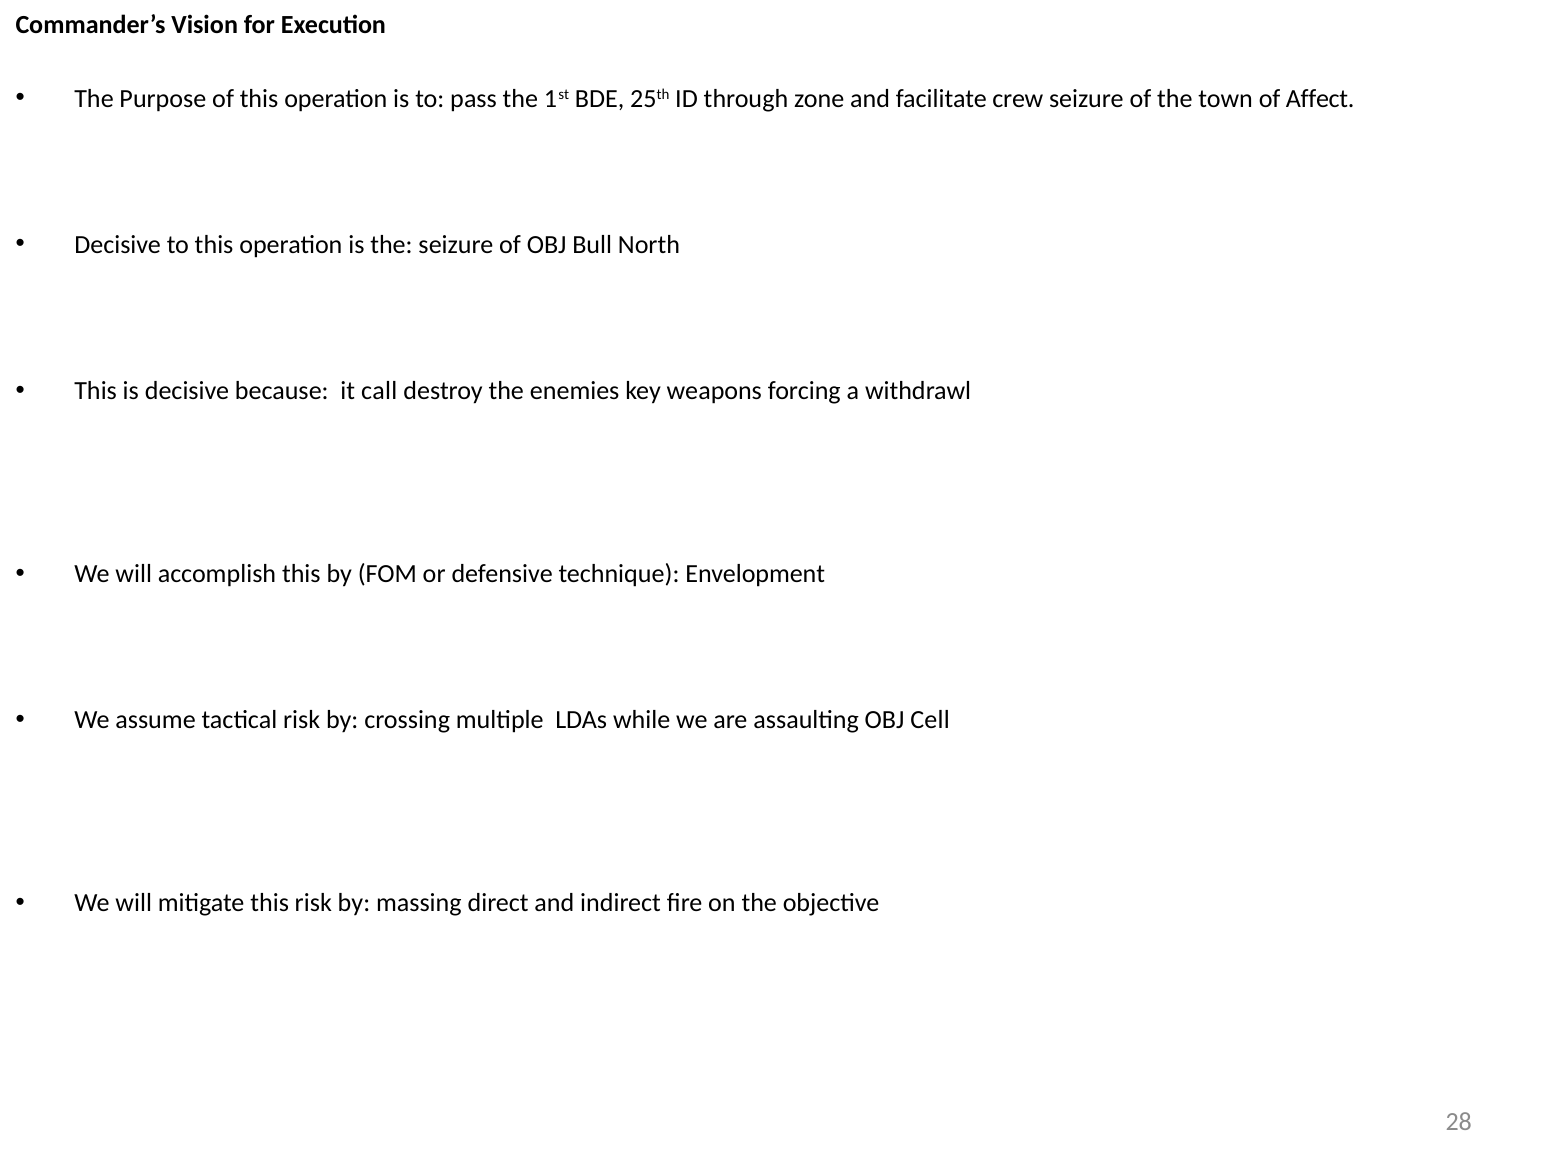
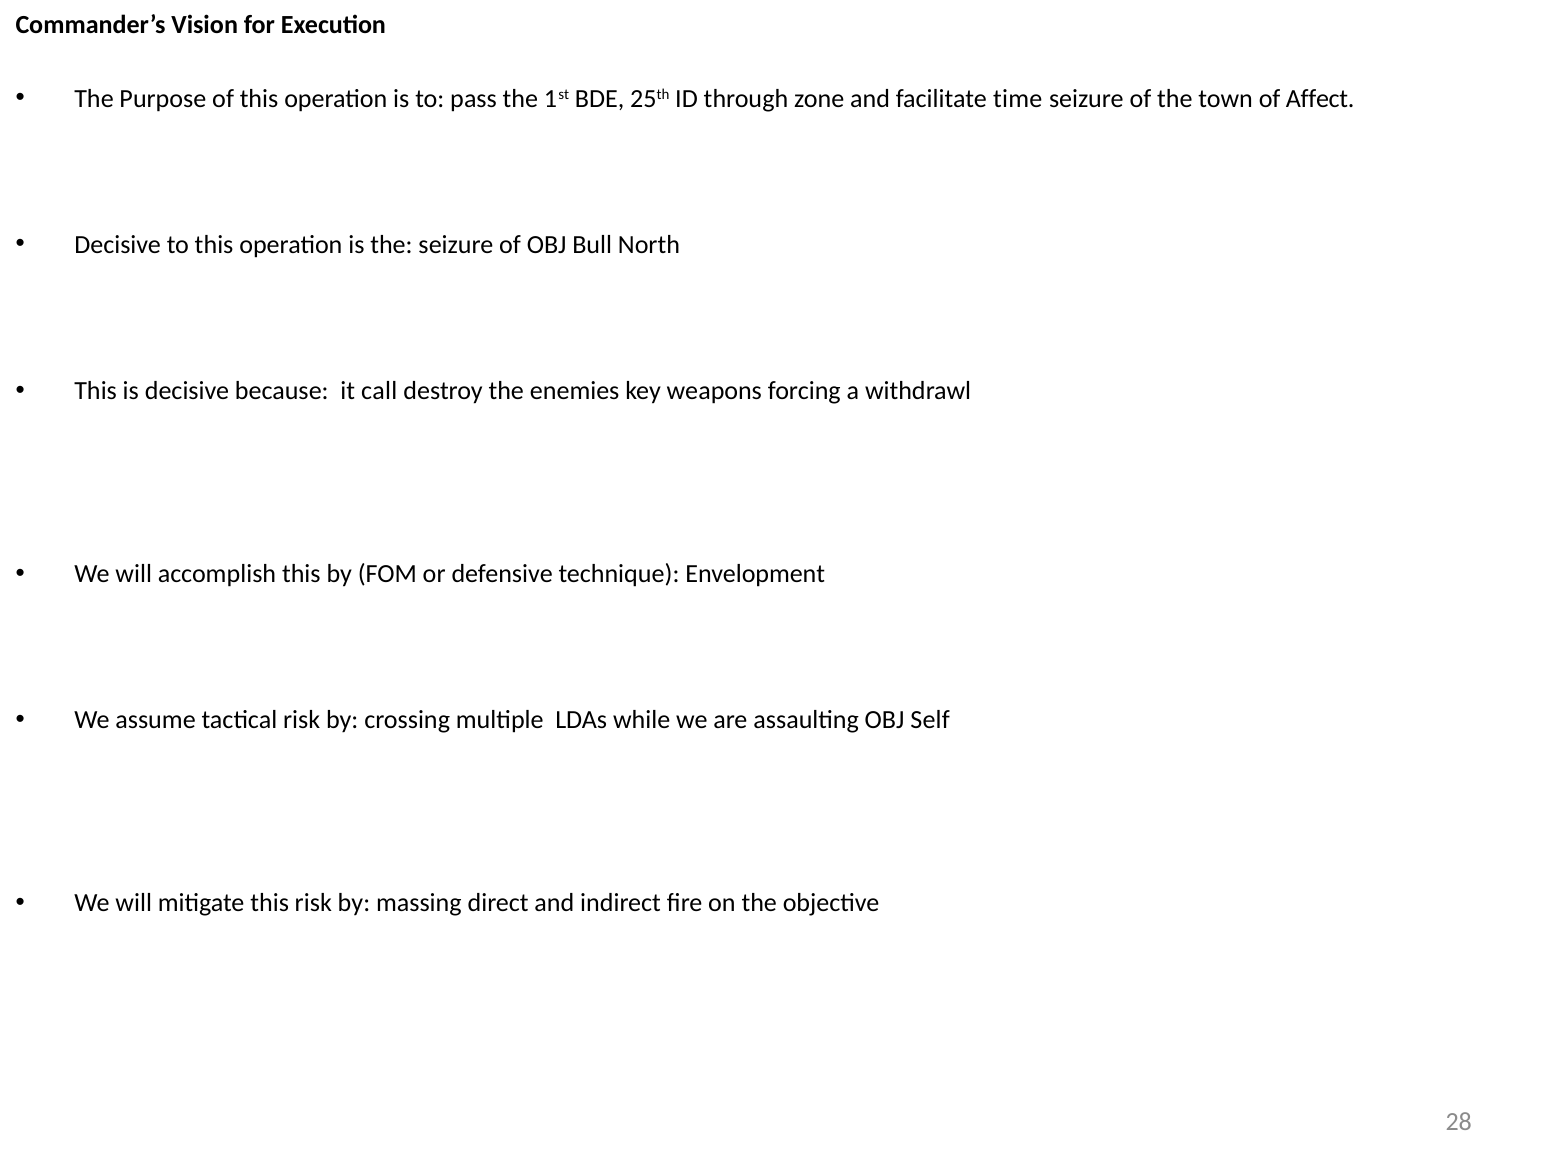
crew: crew -> time (1018, 98)
Cell: Cell -> Self (930, 720)
